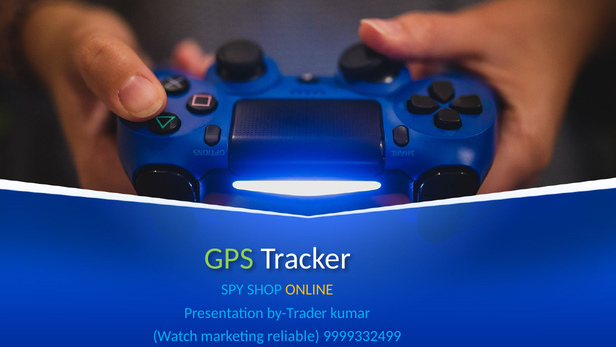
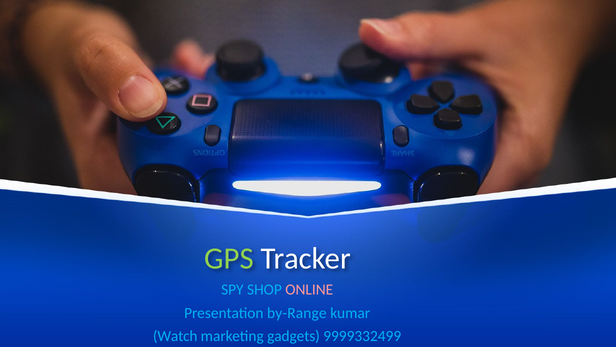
ONLINE colour: yellow -> pink (309, 289)
by-Trader: by-Trader -> by-Range (297, 313)
reliable: reliable -> gadgets (294, 336)
